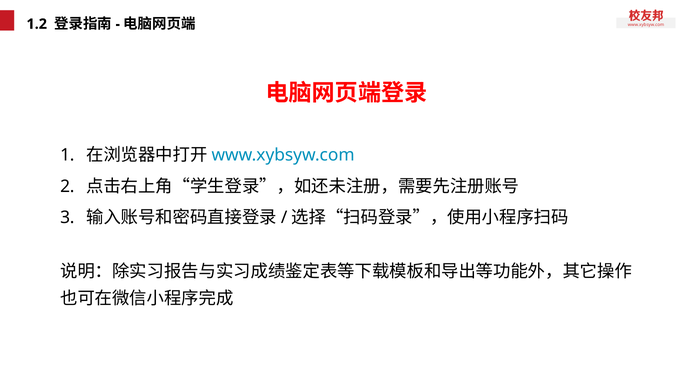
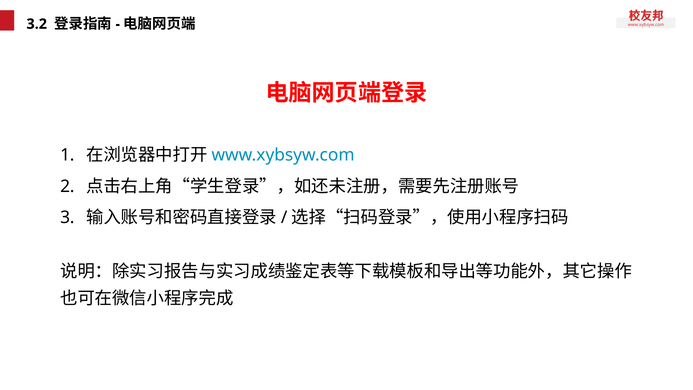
1.2: 1.2 -> 3.2 (37, 24)
